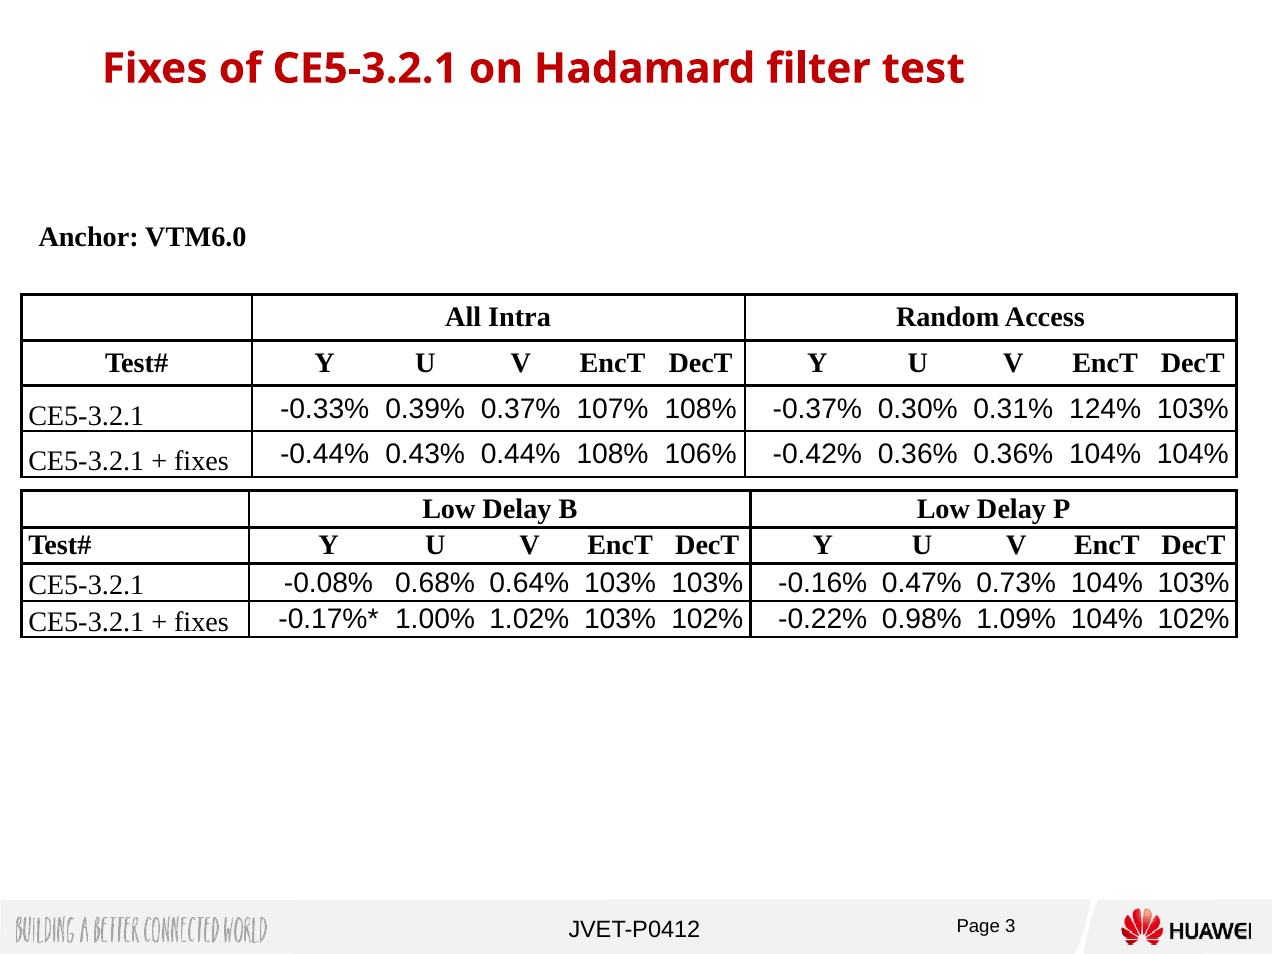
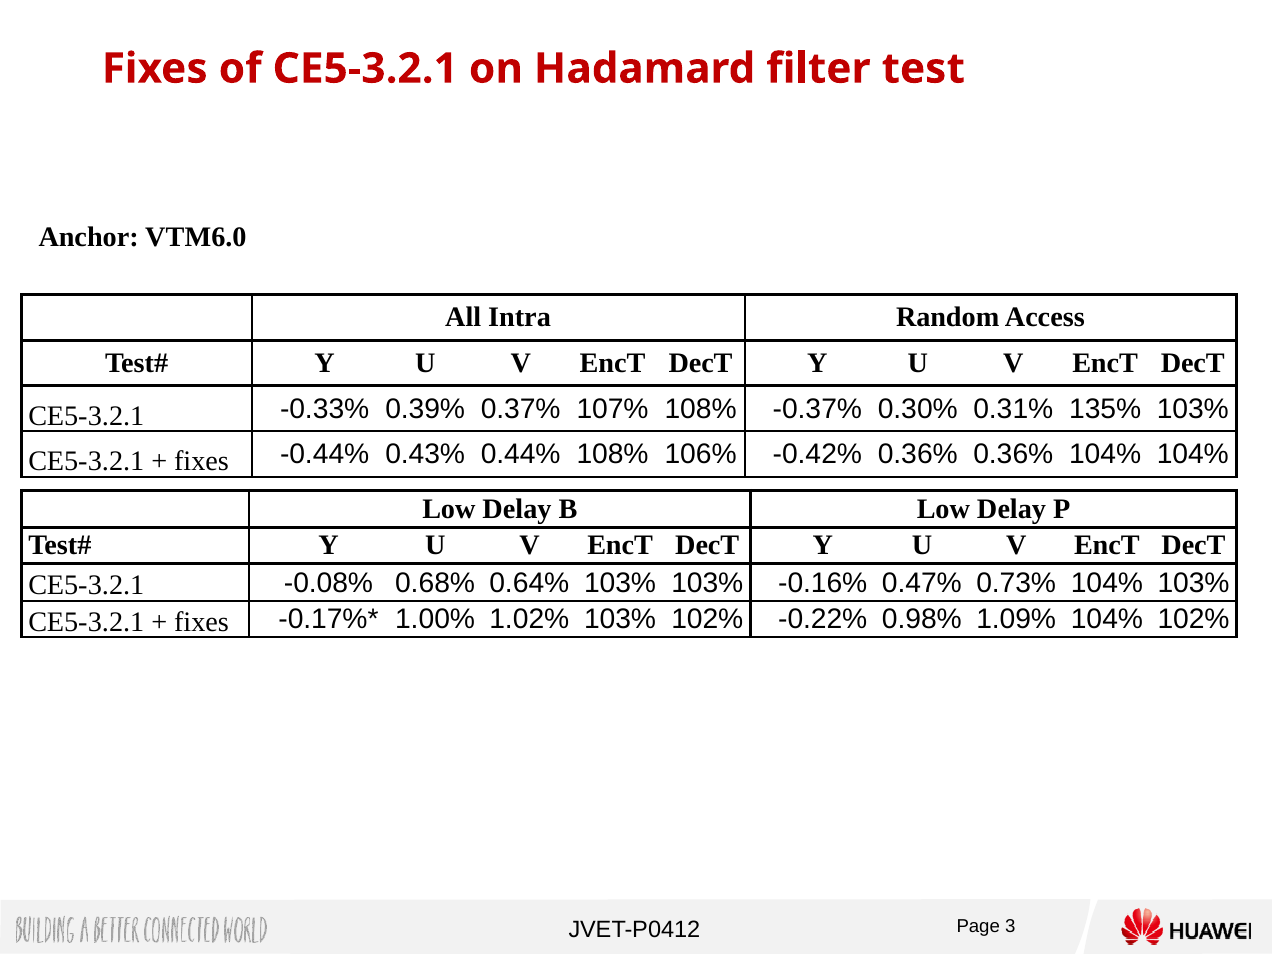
124%: 124% -> 135% (1105, 409)
